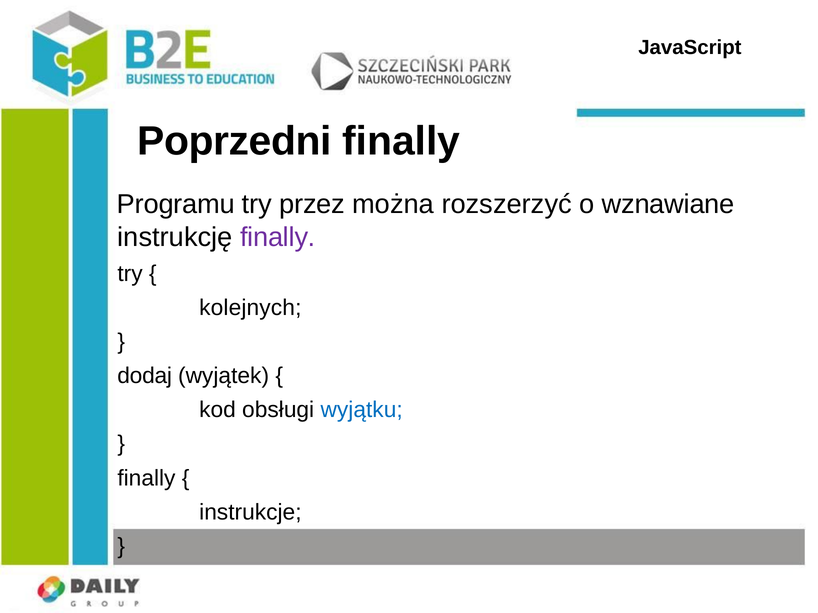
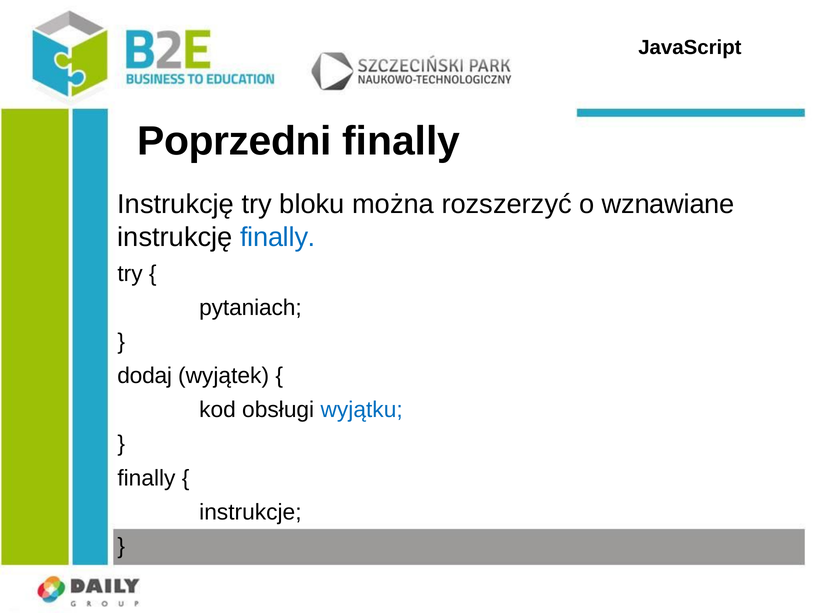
Programu: Programu -> Instrukcję (176, 205)
przez: przez -> bloku (312, 205)
finally colour: purple -> blue (278, 237)
kolejnych: kolejnych -> pytaniach (250, 308)
